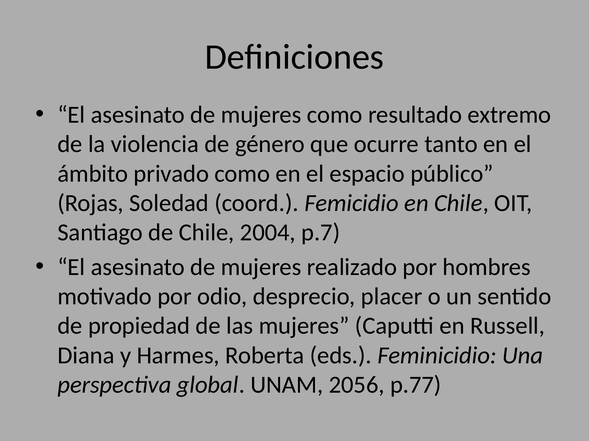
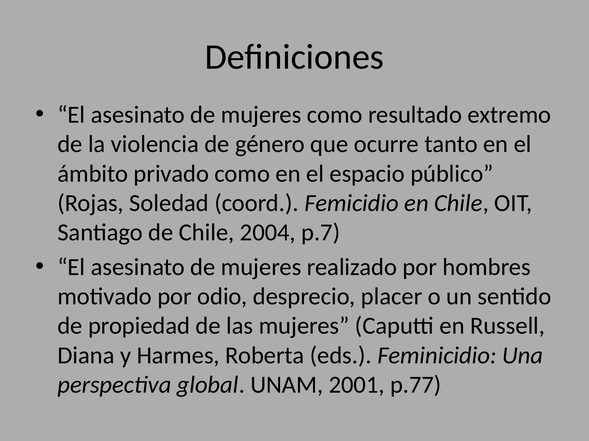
2056: 2056 -> 2001 (357, 385)
